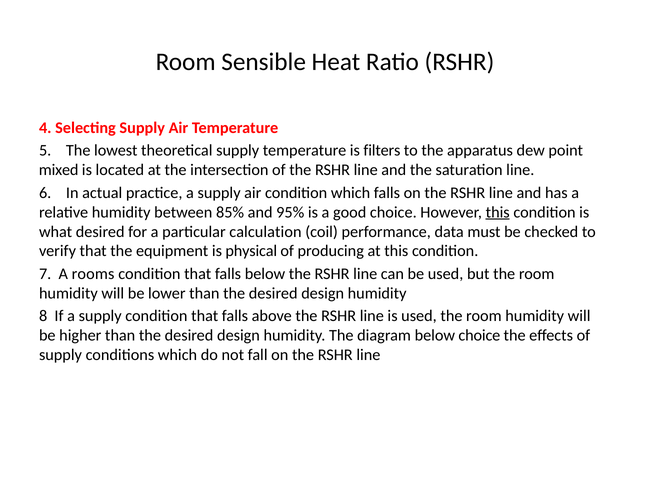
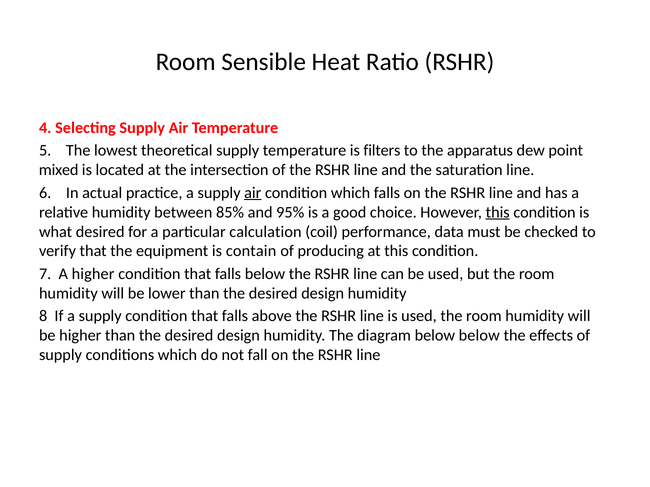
air underline: none -> present (253, 193)
physical: physical -> contain (251, 251)
A rooms: rooms -> higher (93, 274)
below choice: choice -> below (479, 336)
